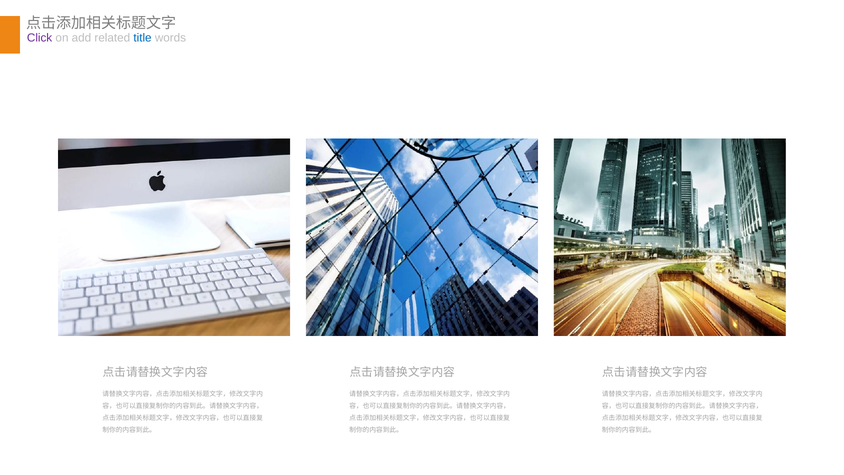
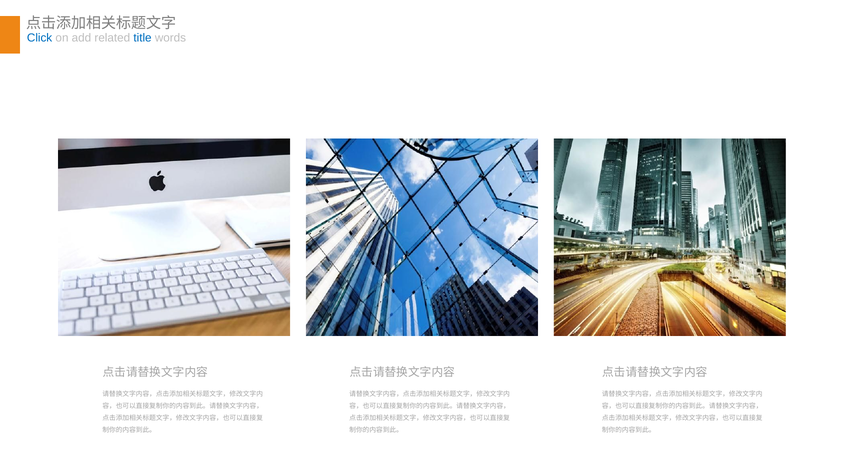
Click colour: purple -> blue (40, 38)
